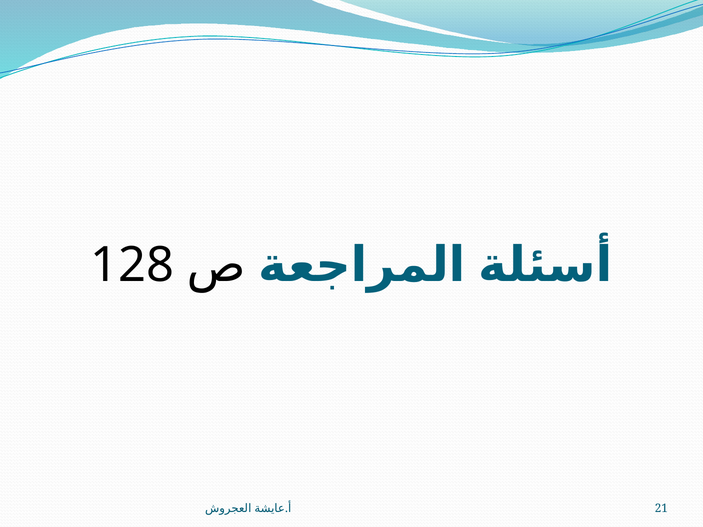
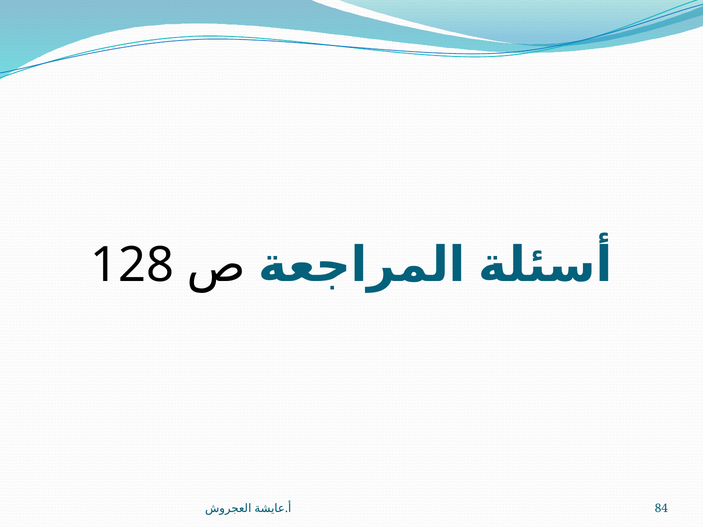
21: 21 -> 84 (661, 509)
